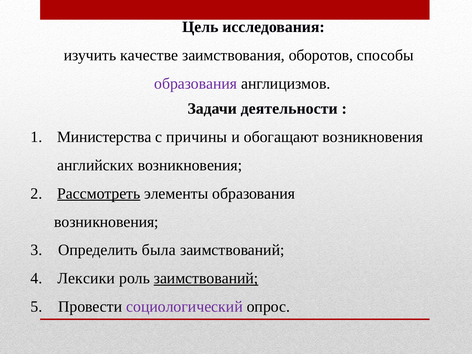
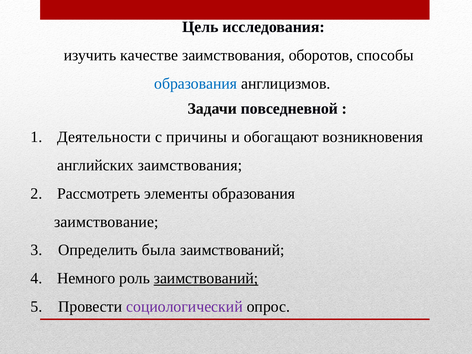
образования colour: purple -> blue (196, 84)
деятельности: деятельности -> повседневной (289, 109)
Министерства: Министерства -> Деятельности (104, 137)
английских возникновения: возникновения -> заимствования (190, 165)
Рассмотреть underline: present -> none (99, 193)
возникновения: возникновения -> заимствование (106, 222)
Лексики: Лексики -> Немного (86, 278)
